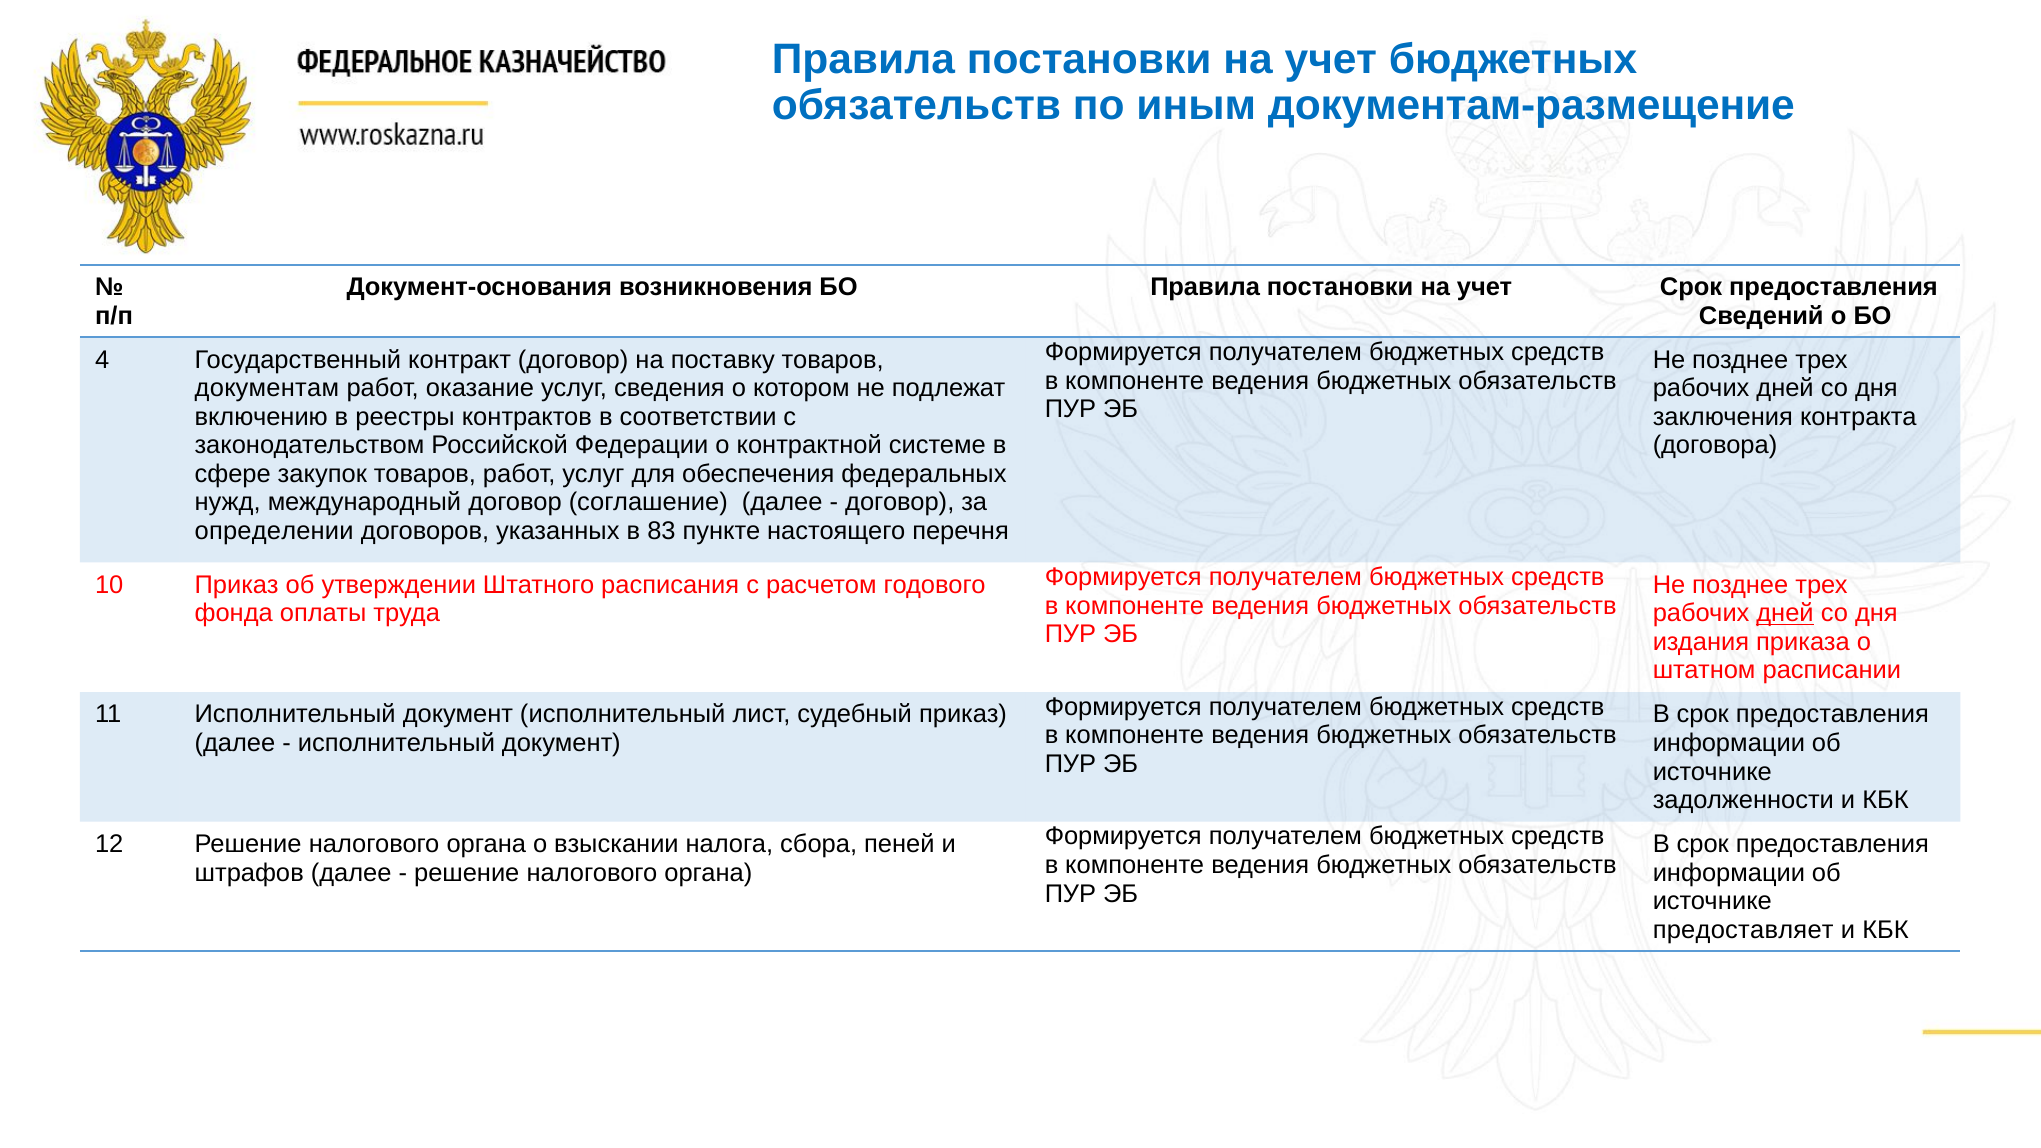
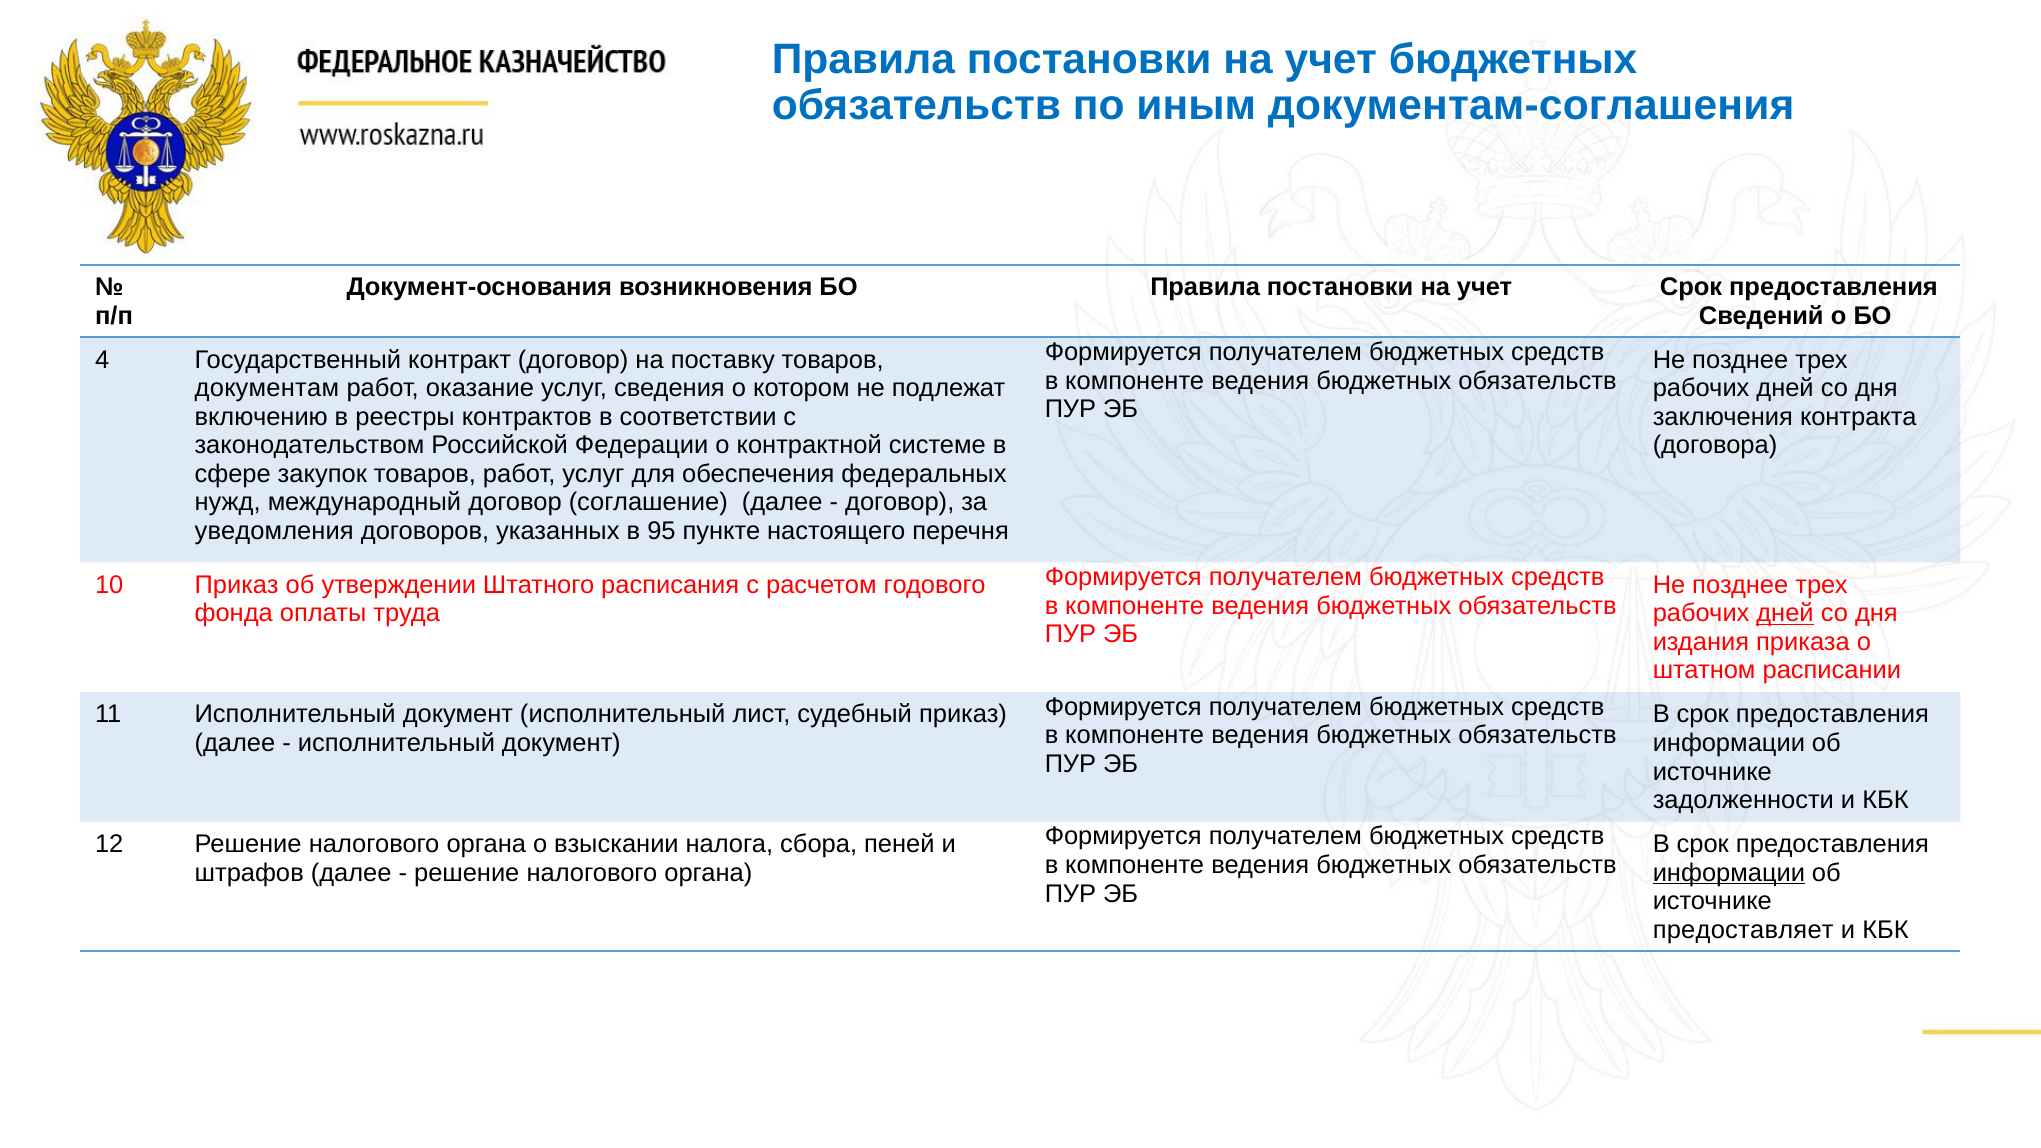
документам-размещение: документам-размещение -> документам-соглашения (1531, 106)
определении: определении -> уведомления (274, 531)
83: 83 -> 95 (661, 531)
информации underline: none -> present (1729, 873)
